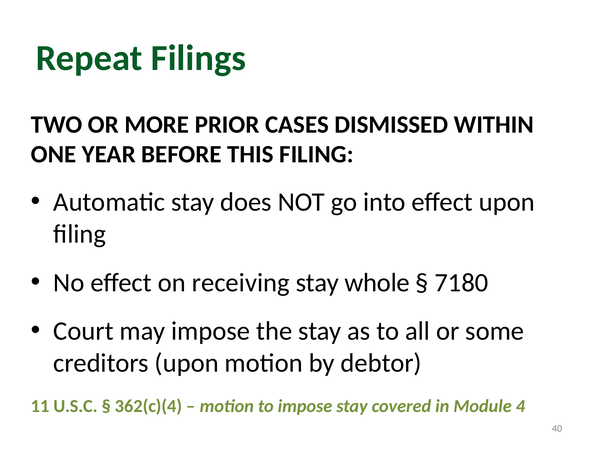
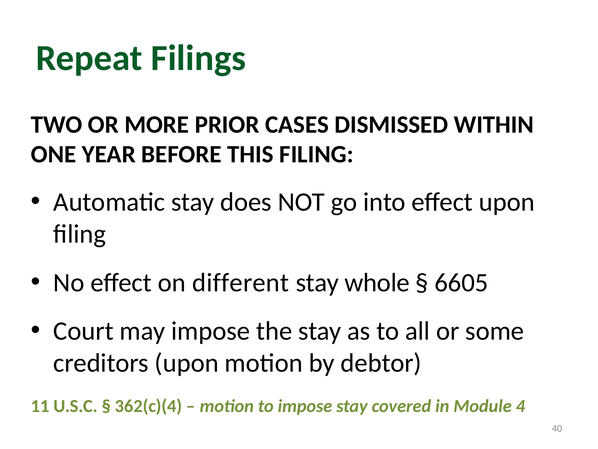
receiving: receiving -> different (241, 282)
7180: 7180 -> 6605 (461, 282)
